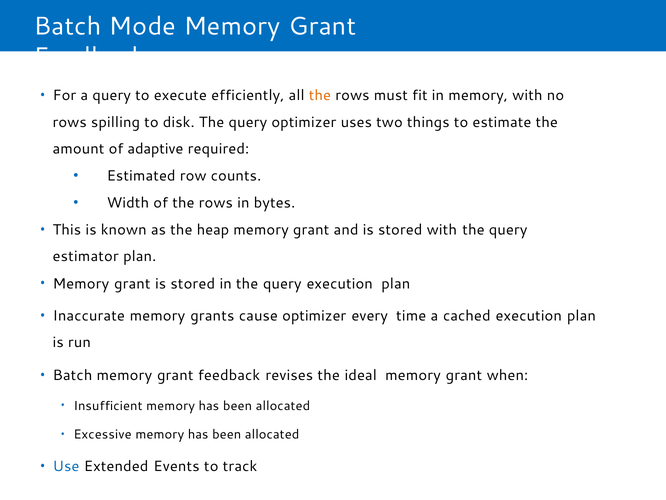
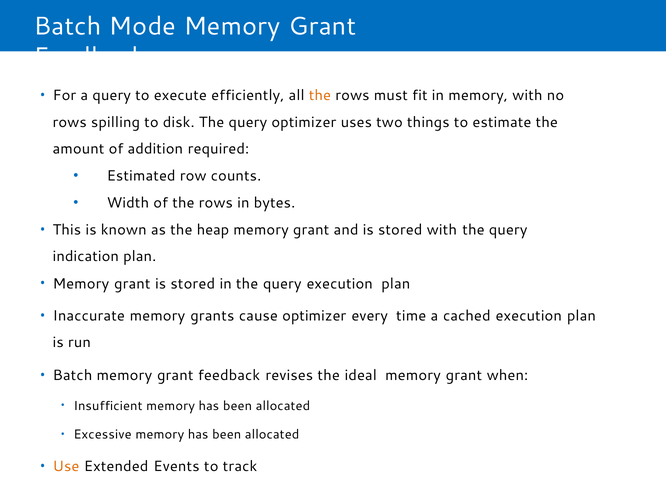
adaptive: adaptive -> addition (155, 149)
estimator: estimator -> indication (86, 256)
Use colour: blue -> orange (66, 466)
